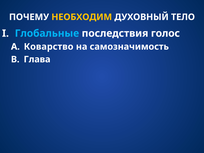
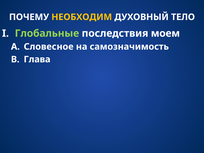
Глобальные colour: light blue -> light green (47, 33)
голос: голос -> моем (165, 33)
Коварство: Коварство -> Словесное (49, 47)
